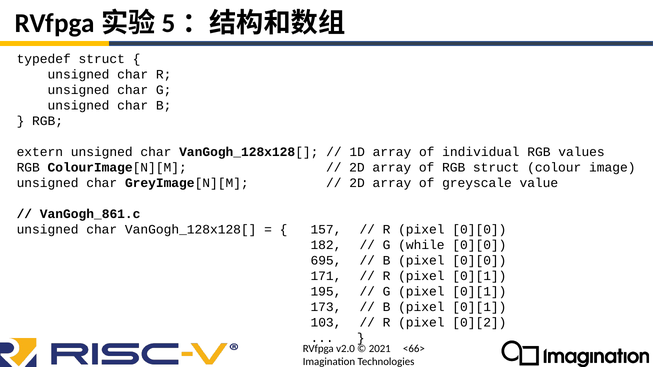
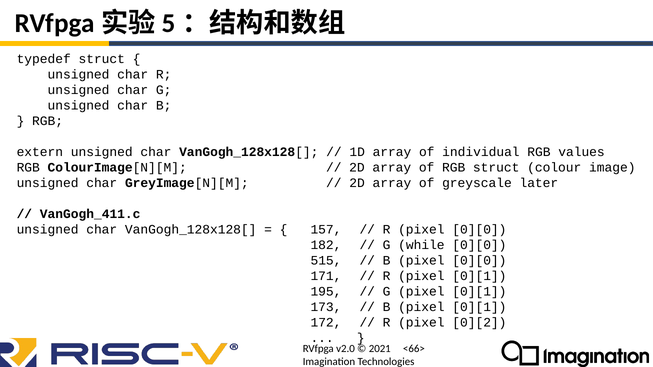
value: value -> later (539, 183)
VanGogh_861.c: VanGogh_861.c -> VanGogh_411.c (90, 214)
695: 695 -> 515 (326, 261)
103: 103 -> 172 (326, 323)
